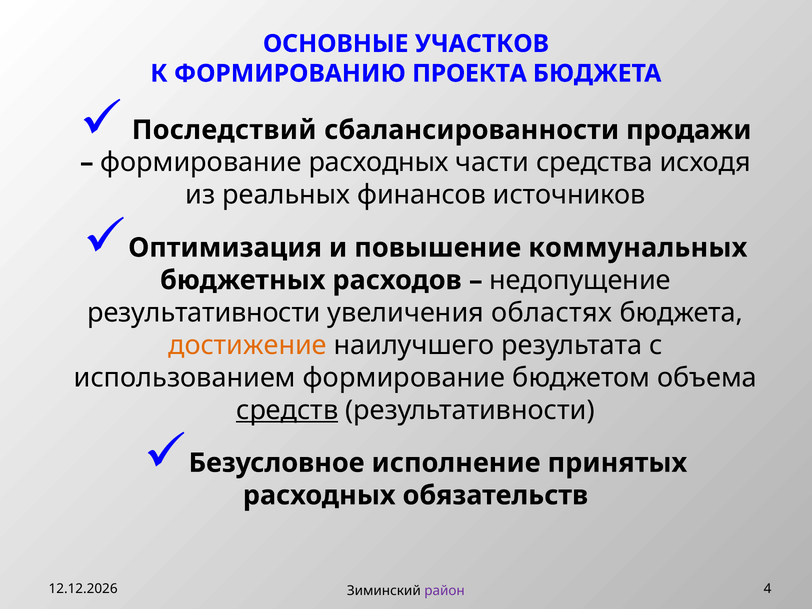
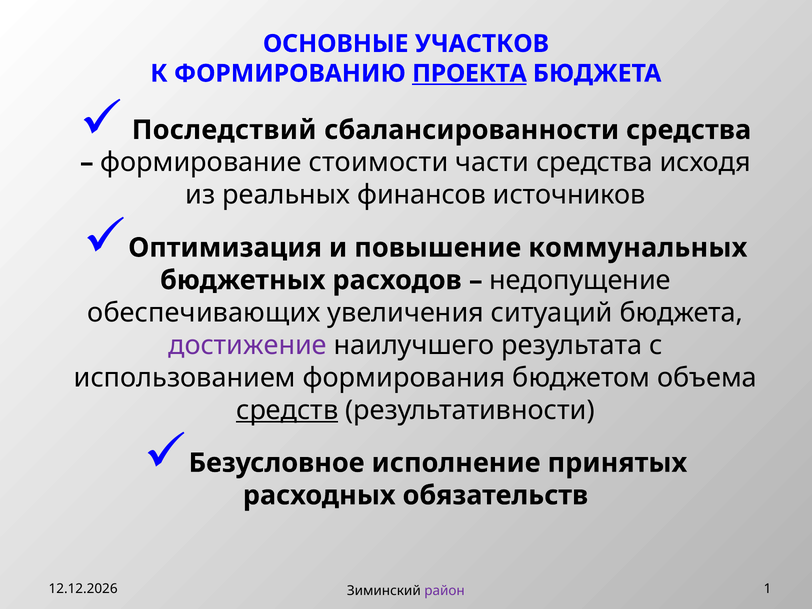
ПРОЕКТА underline: none -> present (469, 73)
сбалансированности продажи: продажи -> средства (689, 130)
формирование расходных: расходных -> стоимости (379, 162)
результативности: результативности -> обеспечивающих (204, 313)
областях: областях -> ситуаций (552, 313)
достижение colour: orange -> purple (247, 345)
использованием формирование: формирование -> формирования (404, 378)
4: 4 -> 1 (768, 589)
